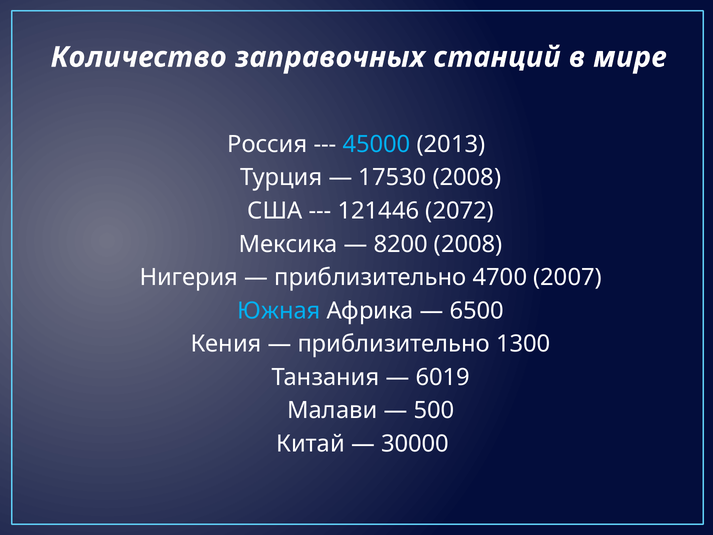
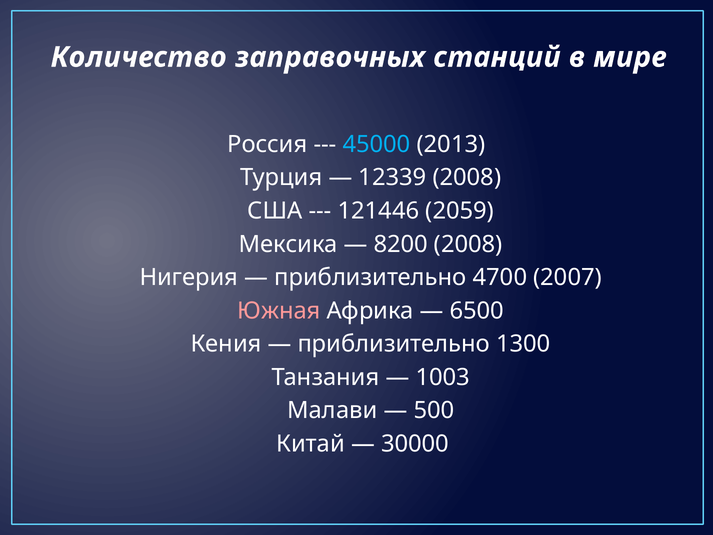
17530: 17530 -> 12339 (392, 178)
2072: 2072 -> 2059 (460, 211)
Южная colour: light blue -> pink (279, 311)
6019: 6019 -> 1003 (443, 377)
